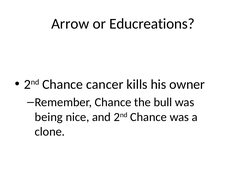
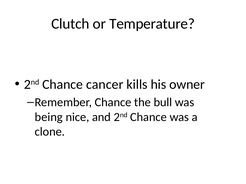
Arrow: Arrow -> Clutch (70, 24)
Educreations: Educreations -> Temperature (152, 24)
